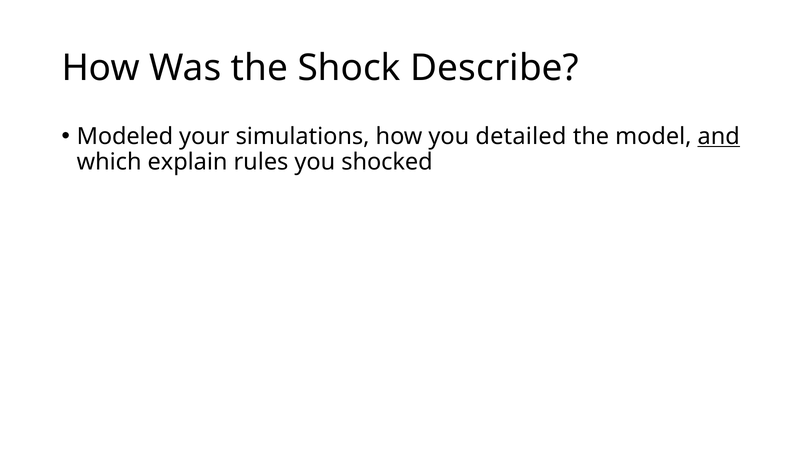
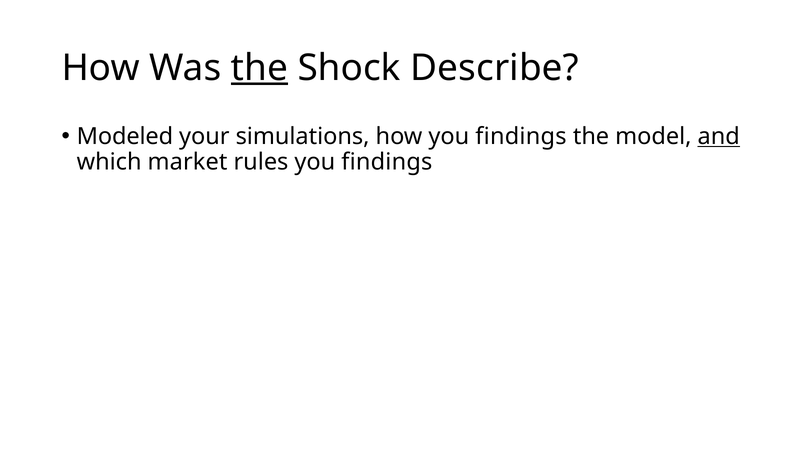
the underline: none -> present (260, 68)
how you detailed: detailed -> findings (521, 136)
explain: explain -> market (187, 162)
rules you shocked: shocked -> findings (387, 162)
